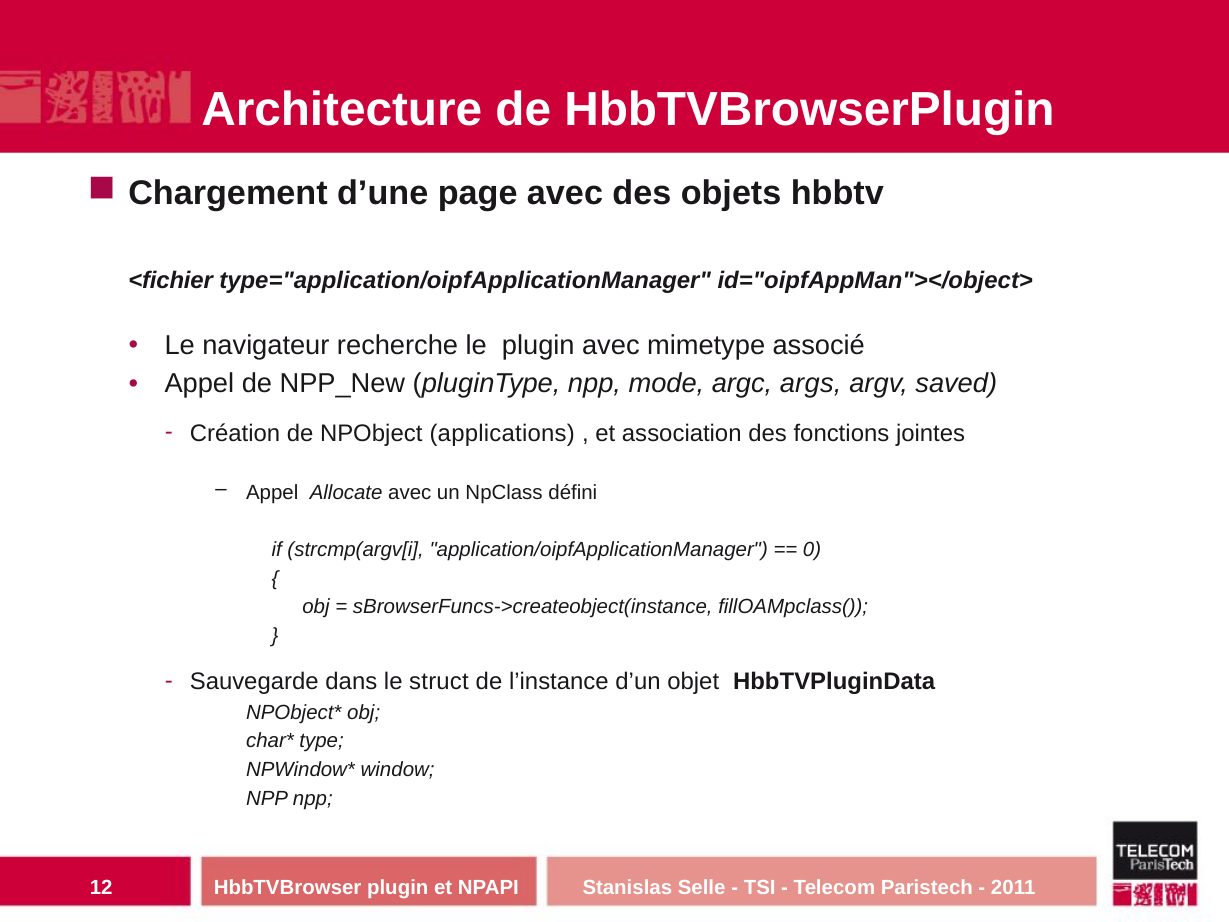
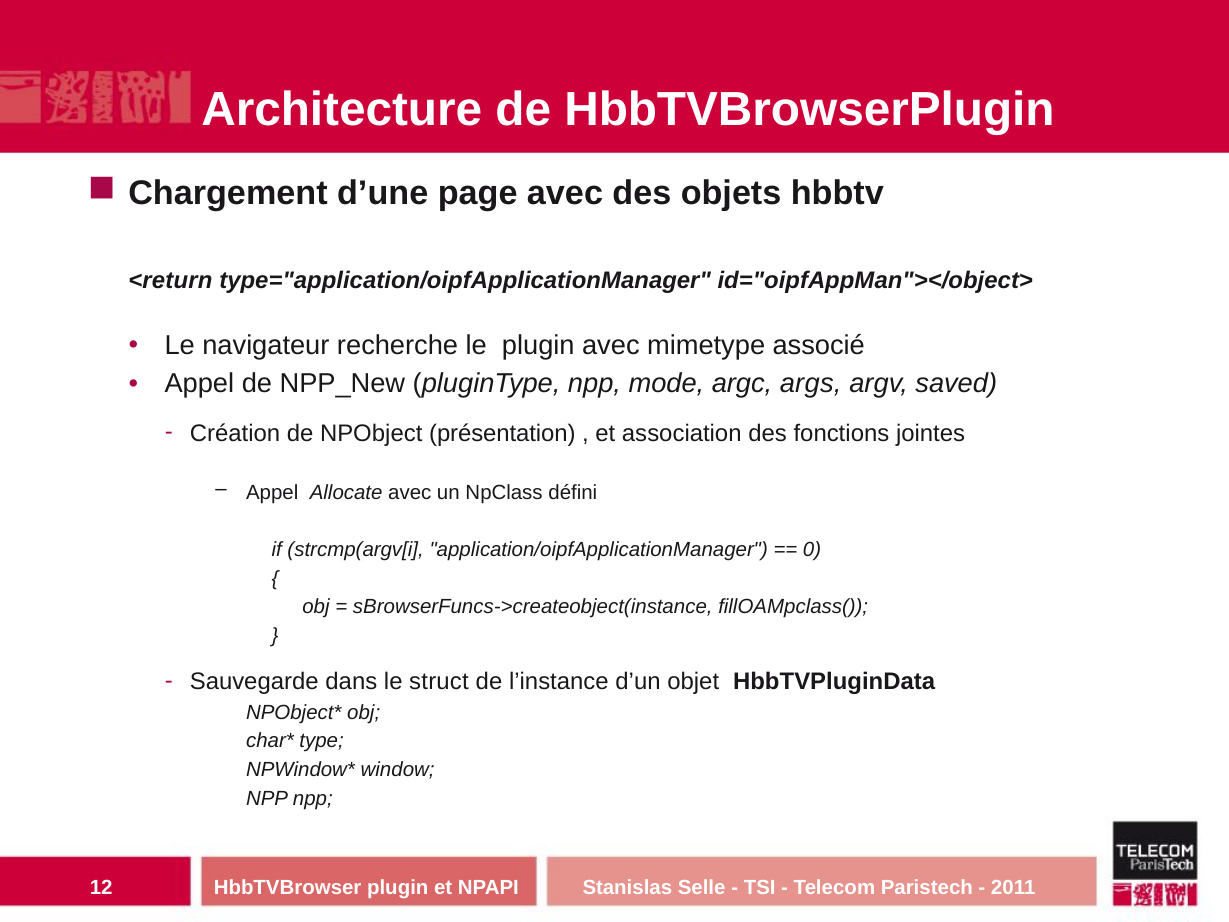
<fichier: <fichier -> <return (170, 280)
applications: applications -> présentation (502, 433)
